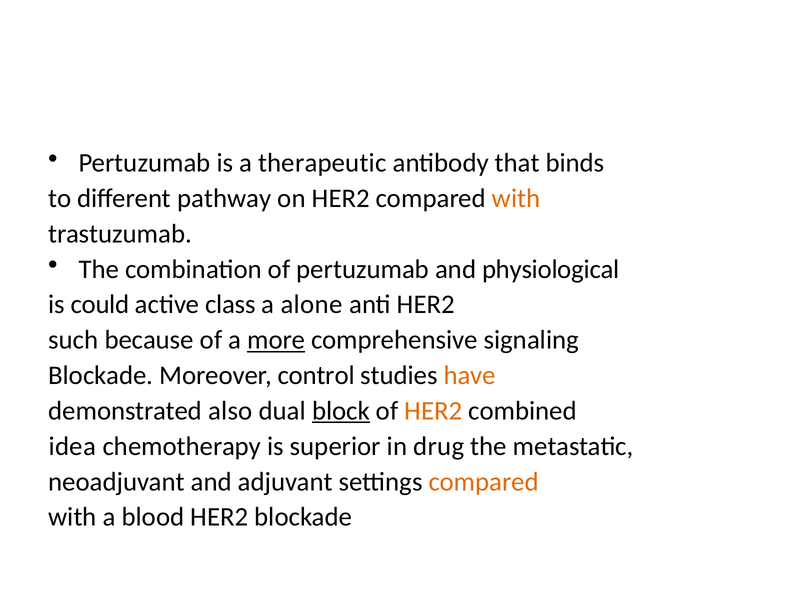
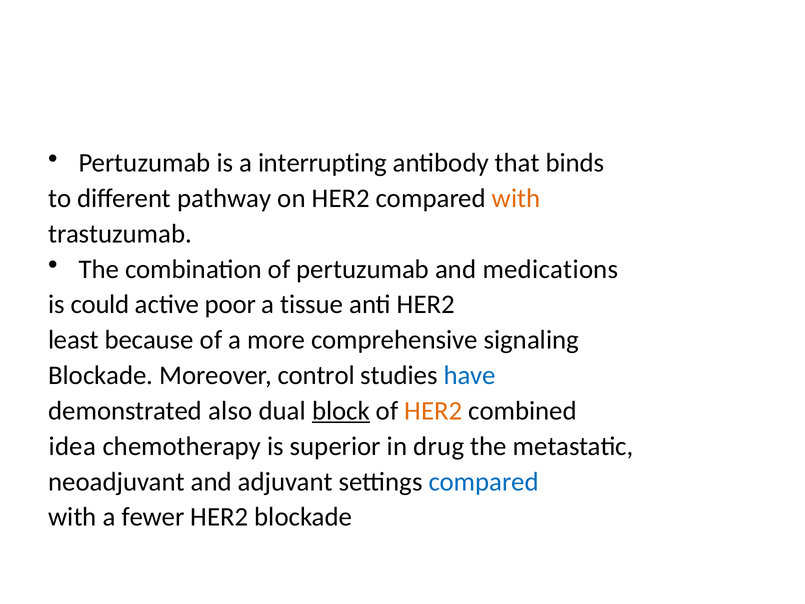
therapeutic: therapeutic -> interrupting (322, 163)
physiological: physiological -> medications (550, 269)
class: class -> poor (230, 304)
alone: alone -> tissue (312, 304)
such: such -> least (73, 340)
more underline: present -> none (276, 340)
have colour: orange -> blue (470, 375)
compared colour: orange -> blue (484, 481)
blood: blood -> fewer (153, 517)
